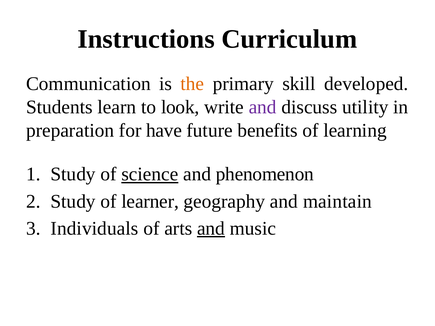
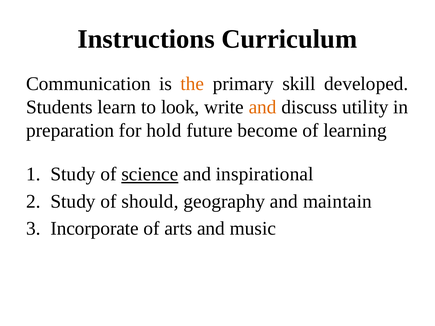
and colour: purple -> orange (263, 107)
have: have -> hold (164, 130)
benefits: benefits -> become (268, 130)
phenomenon: phenomenon -> inspirational (265, 174)
learner: learner -> should (150, 201)
Individuals: Individuals -> Incorporate (95, 229)
and underline: present -> none (211, 229)
